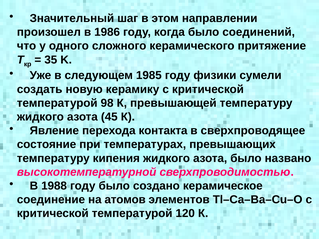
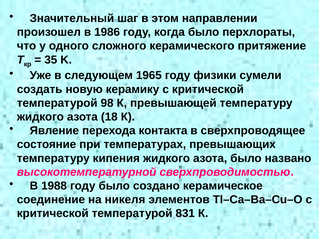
соединений: соединений -> перхлораты (259, 32)
1985: 1985 -> 1965 (149, 76)
45: 45 -> 18 (109, 117)
атомов: атомов -> никеля (125, 200)
120: 120 -> 831 (185, 214)
